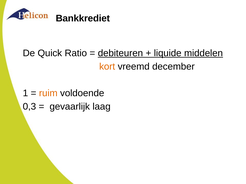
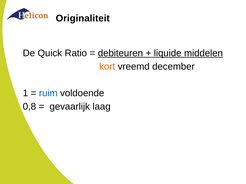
Bankkrediet: Bankkrediet -> Originaliteit (83, 18)
ruim colour: orange -> blue (48, 93)
0,3: 0,3 -> 0,8 (29, 107)
